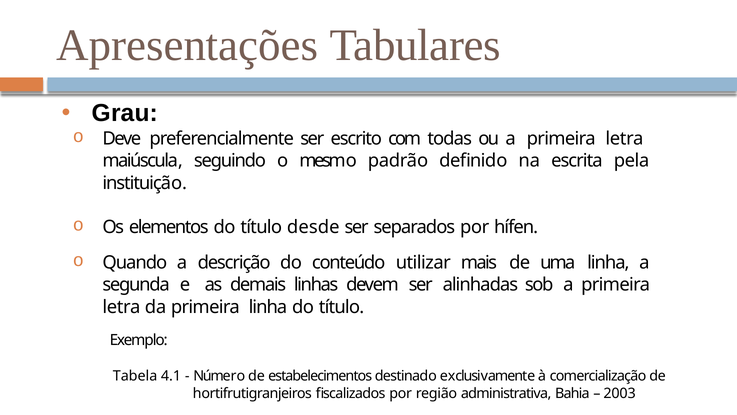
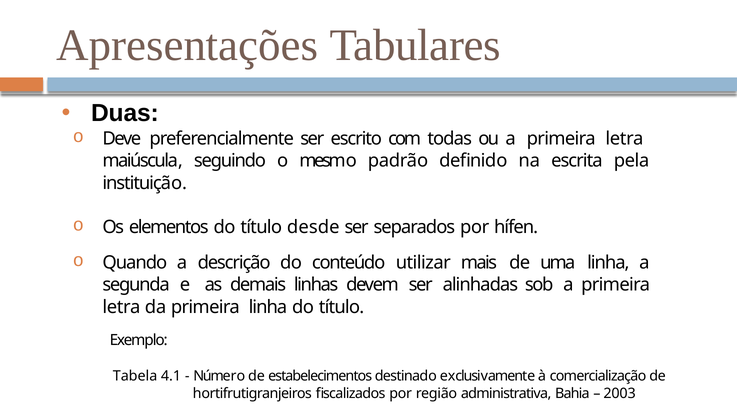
Grau: Grau -> Duas (125, 113)
